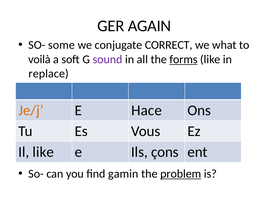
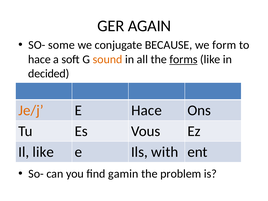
CORRECT: CORRECT -> BECAUSE (169, 45)
what: what -> form (224, 45)
voilà: voilà -> hace (39, 59)
sound colour: purple -> orange (108, 59)
replace: replace -> decided (49, 74)
çons: çons -> with (165, 152)
problem underline: present -> none (181, 174)
